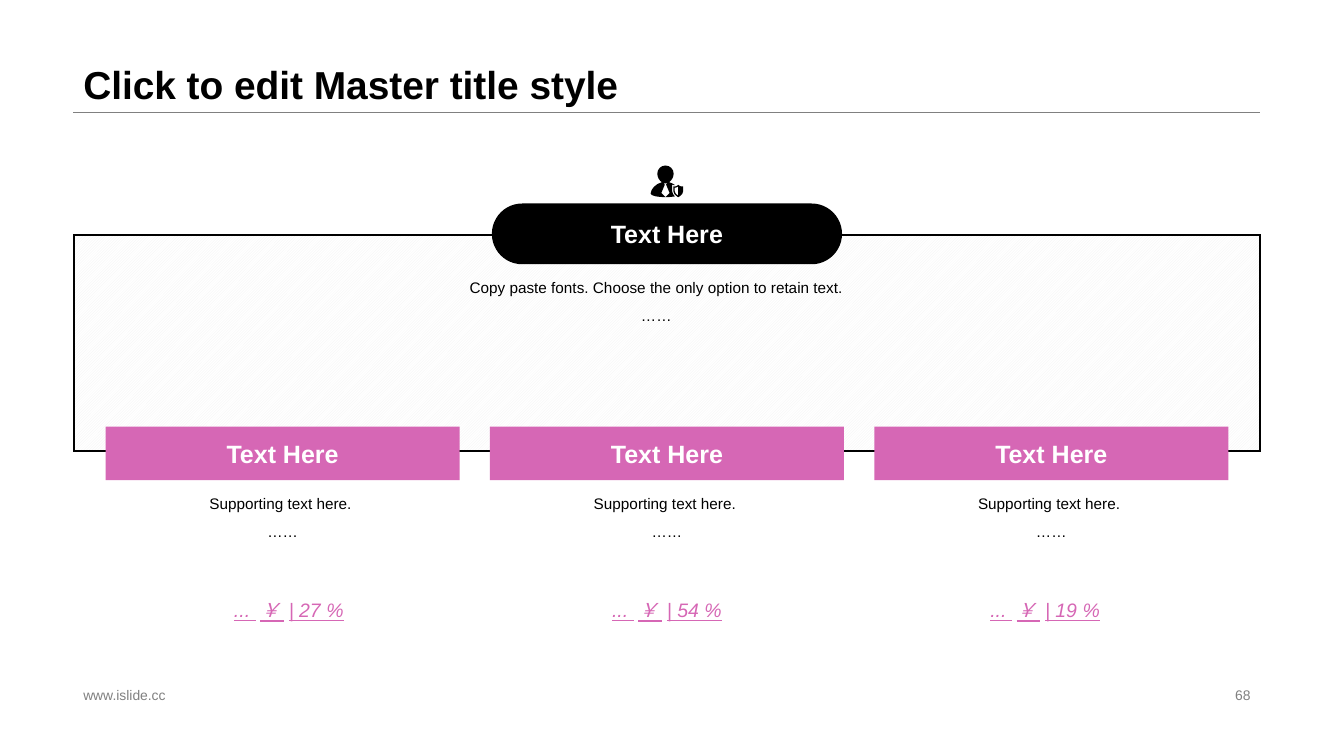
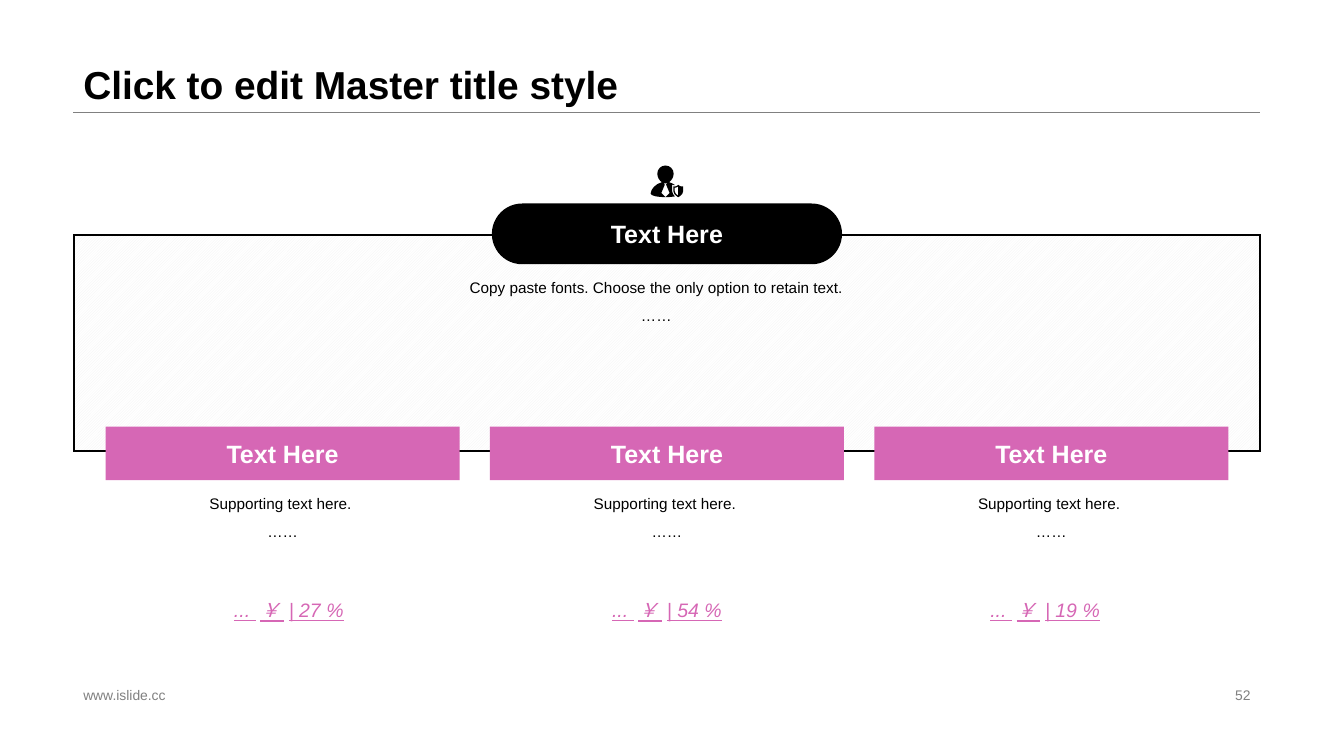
68: 68 -> 52 (1243, 695)
